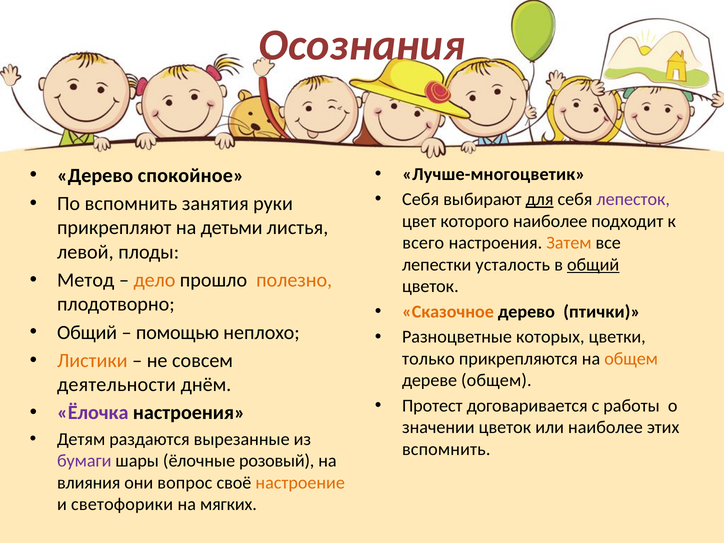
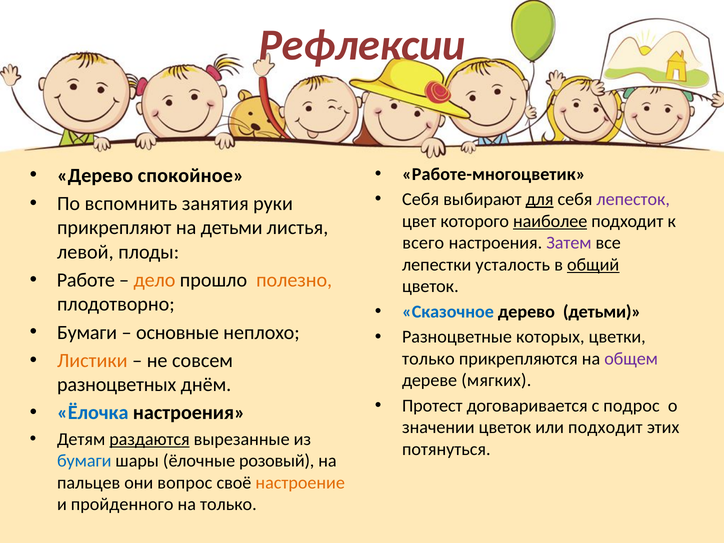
Осознания: Осознания -> Рефлексии (362, 45)
Лучше-многоцветик: Лучше-многоцветик -> Работе-многоцветик (494, 174)
наиболее underline: none -> present (550, 221)
Затем colour: orange -> purple (569, 243)
Метод: Метод -> Работе (86, 280)
Сказочное colour: orange -> blue (448, 312)
дерево птички: птички -> детьми (602, 312)
Общий: Общий -> Бумаги (87, 332)
помощью: помощью -> основные (178, 332)
общем colour: orange -> purple (631, 359)
дереве общем: общем -> мягких (496, 380)
деятельности: деятельности -> разноцветных (117, 385)
работы: работы -> подрос (632, 406)
Ёлочка colour: purple -> blue (93, 413)
или наиболее: наиболее -> подходит (605, 428)
раздаются underline: none -> present (149, 439)
вспомнить: вспомнить -> потянуться (446, 449)
бумаги colour: purple -> blue (84, 461)
влияния: влияния -> пальцев (89, 483)
светофорики: светофорики -> пройденного (122, 504)
на мягких: мягких -> только (228, 504)
